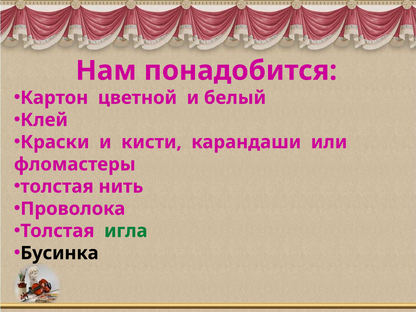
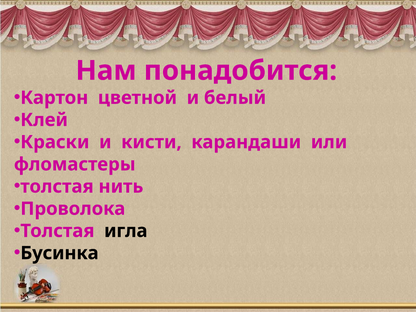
игла colour: green -> black (126, 231)
